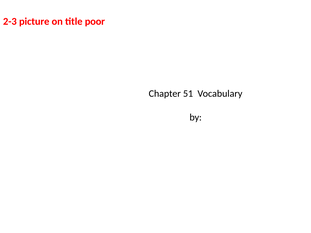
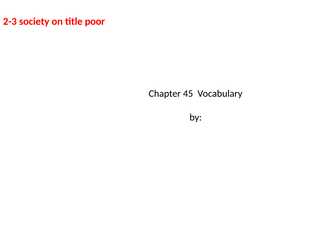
picture: picture -> society (34, 21)
51: 51 -> 45 (188, 94)
